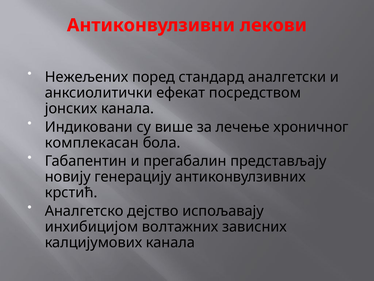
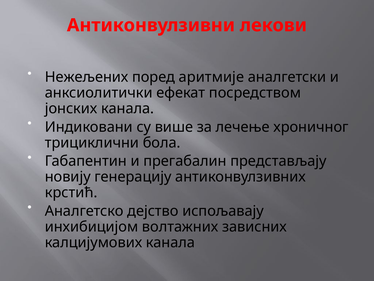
стандард: стандард -> аритмије (211, 77)
комплекасан: комплекасан -> трициклични (92, 143)
